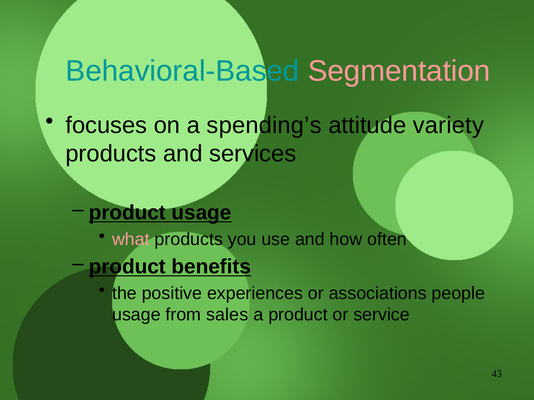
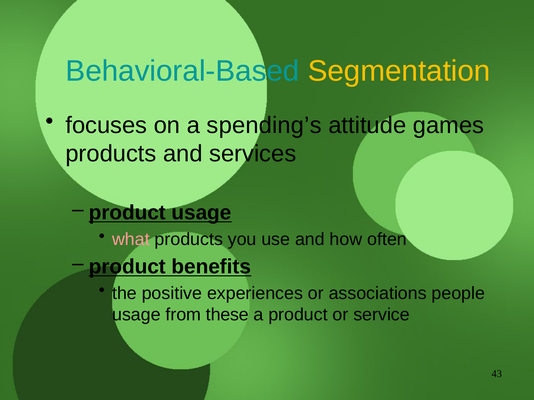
Segmentation colour: pink -> yellow (399, 71)
variety: variety -> games (448, 125)
sales: sales -> these (227, 315)
